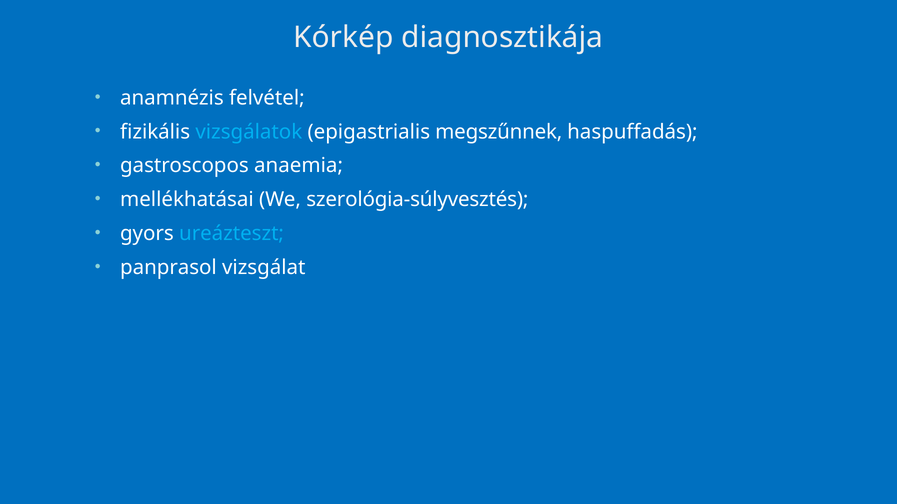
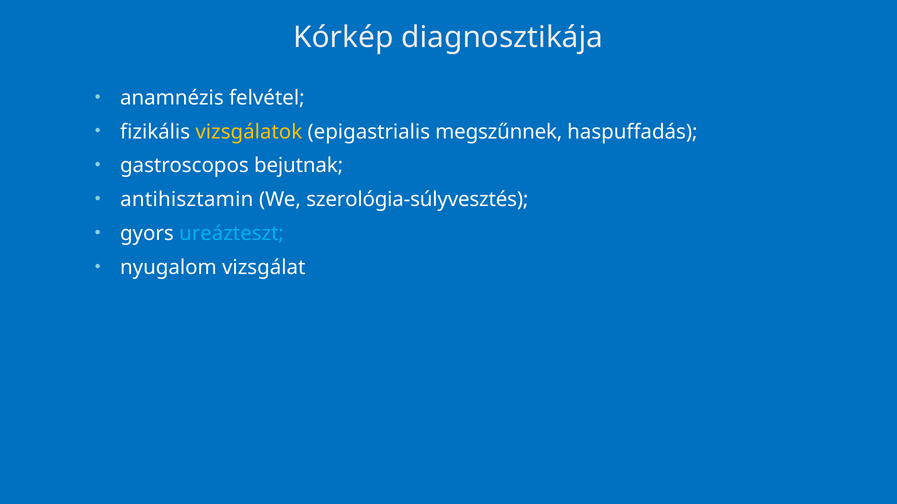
vizsgálatok colour: light blue -> yellow (249, 132)
anaemia: anaemia -> bejutnak (299, 166)
mellékhatásai: mellékhatásai -> antihisztamin (187, 200)
panprasol: panprasol -> nyugalom (168, 268)
